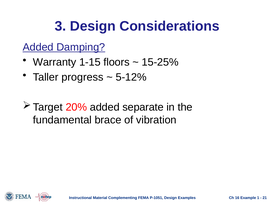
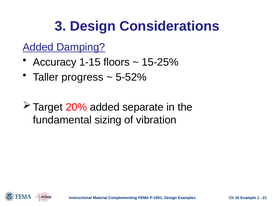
Warranty: Warranty -> Accuracy (55, 62)
5-12%: 5-12% -> 5-52% (131, 77)
brace: brace -> sizing (108, 120)
